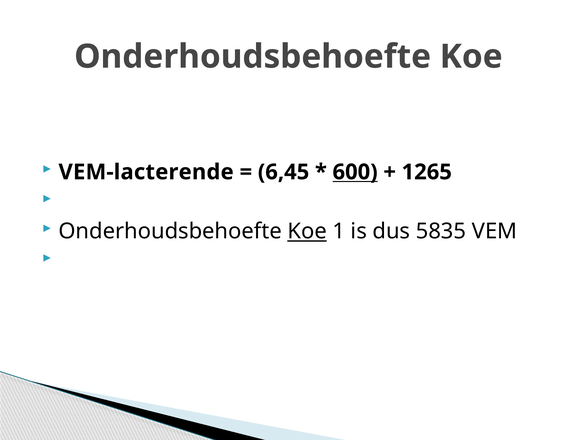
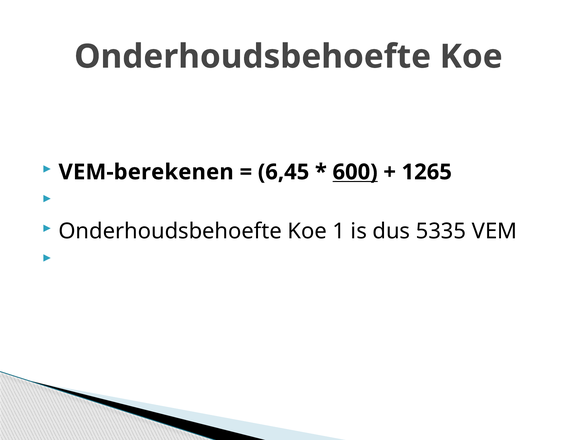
VEM-lacterende: VEM-lacterende -> VEM-berekenen (146, 172)
Koe underline: present -> none (307, 231)
5835: 5835 -> 5335 (441, 231)
